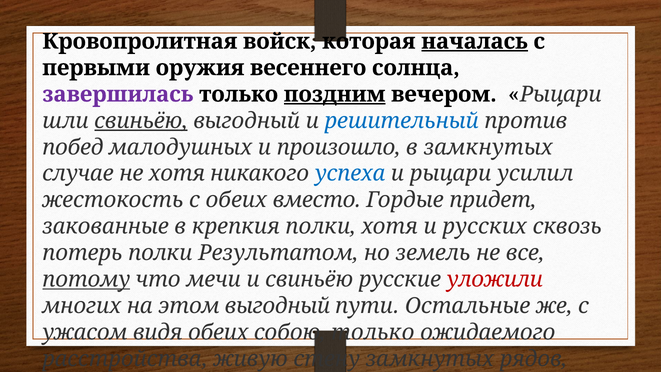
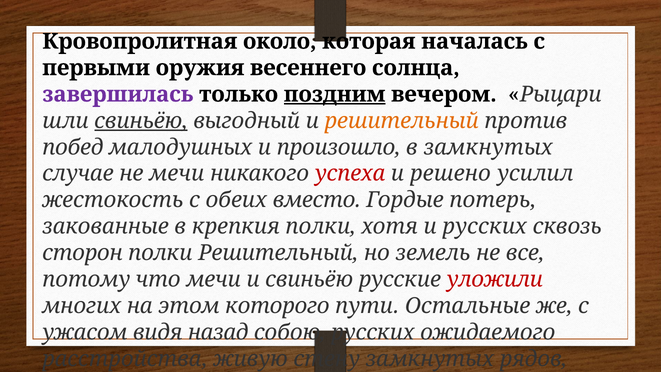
войск: войск -> около (280, 41)
началась underline: present -> none (475, 41)
решительный colour: blue -> orange (402, 121)
не хотя: хотя -> мечи (177, 174)
успеха colour: blue -> red (350, 174)
и рыцари: рыцари -> решено (450, 174)
придет: придет -> потерь (493, 200)
потерь: потерь -> сторон (83, 253)
полки Результатом: Результатом -> Решительный (278, 253)
потому underline: present -> none (86, 279)
этом выгодный: выгодный -> которого (277, 306)
видя обеих: обеих -> назад (218, 332)
собою только: только -> русских (373, 332)
